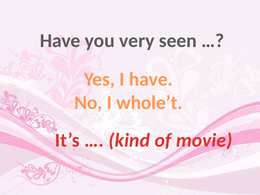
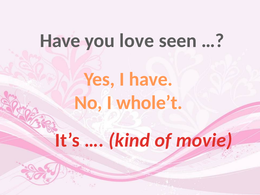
very: very -> love (137, 41)
